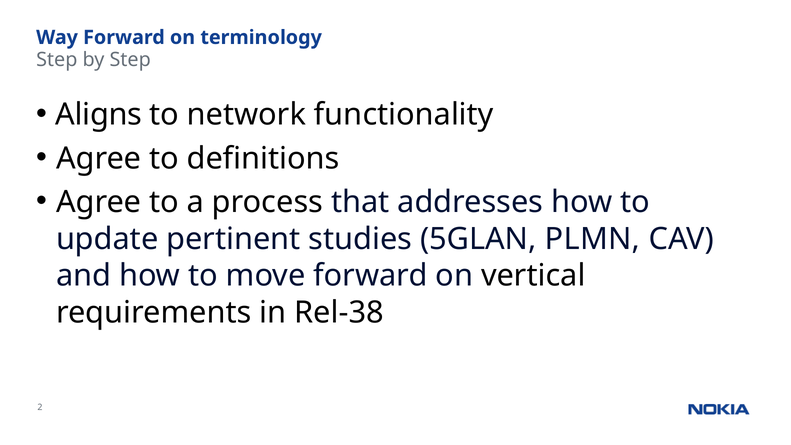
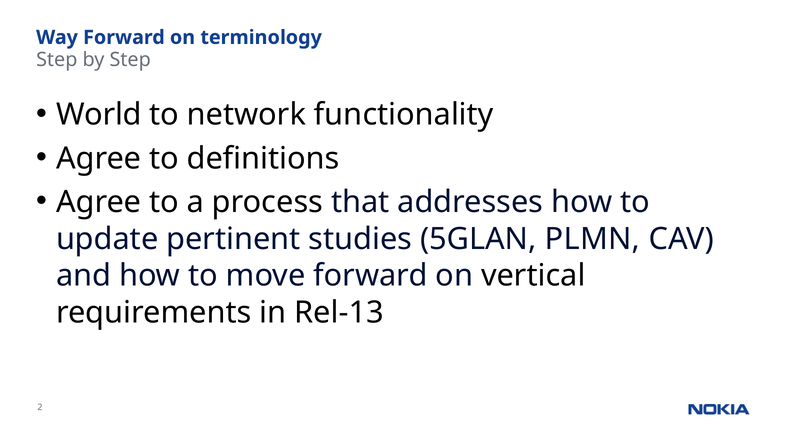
Aligns: Aligns -> World (99, 115)
Rel-38: Rel-38 -> Rel-13 (339, 313)
